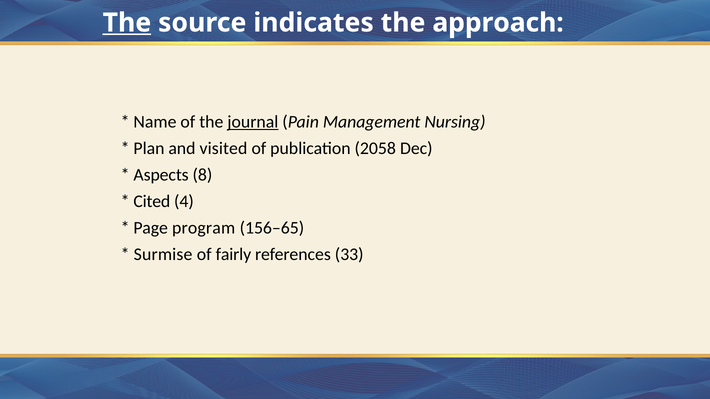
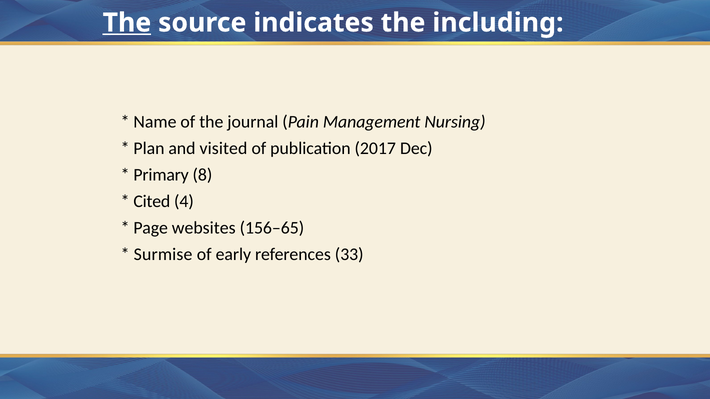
approach: approach -> including (498, 23)
journal underline: present -> none (253, 122)
2058: 2058 -> 2017 (375, 148)
Aspects: Aspects -> Primary (161, 175)
program: program -> websites (204, 228)
fairly: fairly -> early (233, 255)
